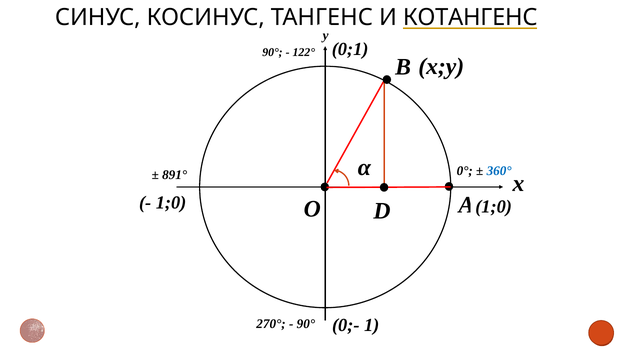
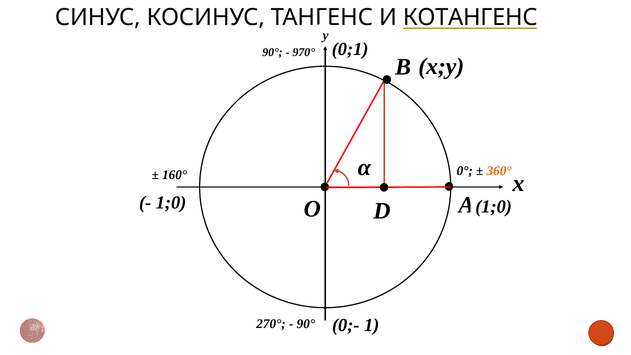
122°: 122° -> 970° (304, 52)
360° colour: blue -> orange (499, 171)
891°: 891° -> 160° (175, 175)
